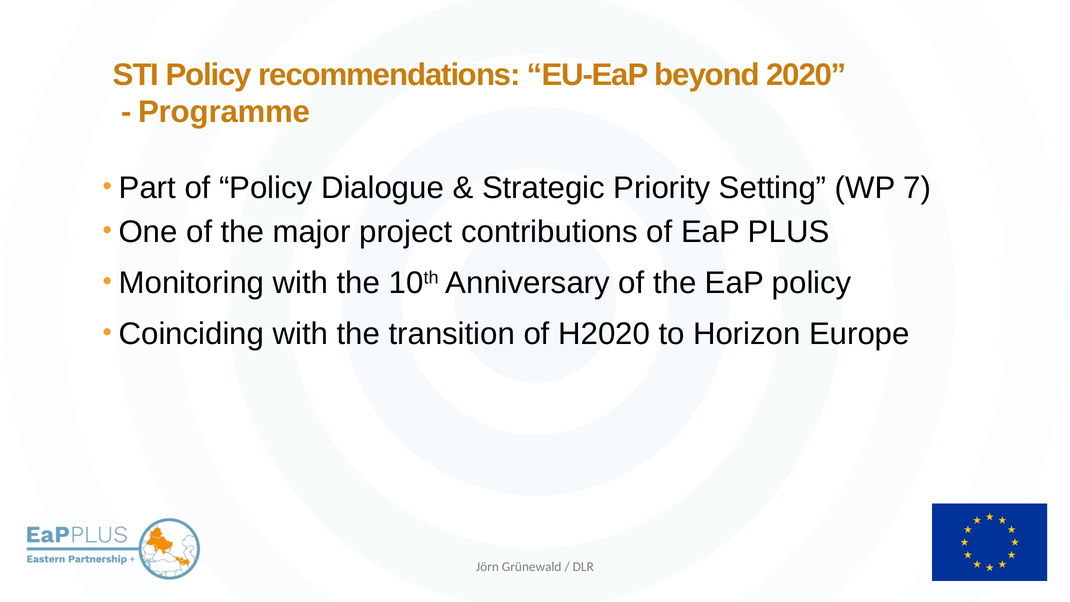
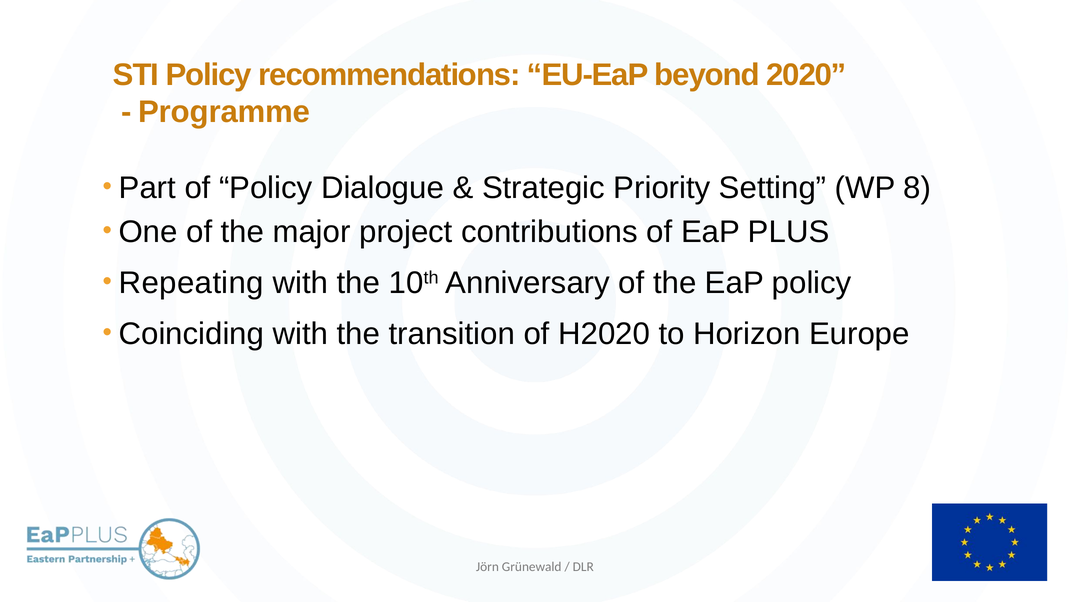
7: 7 -> 8 (917, 188)
Monitoring: Monitoring -> Repeating (191, 283)
